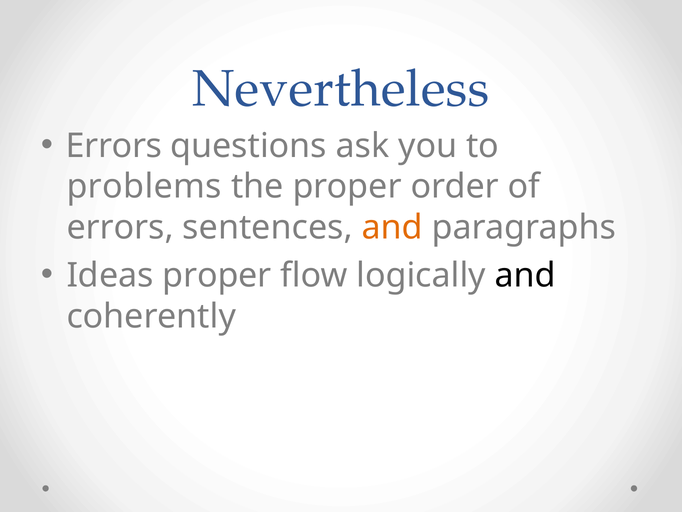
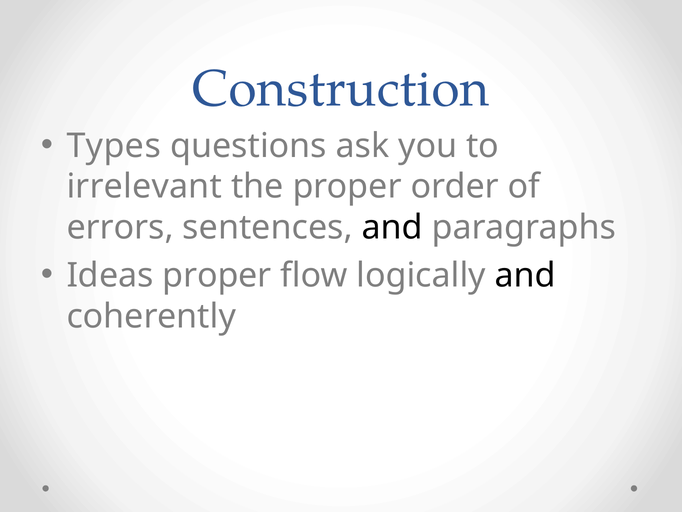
Nevertheless: Nevertheless -> Construction (341, 89)
Errors: Errors -> Types (114, 146)
problems: problems -> irrelevant (144, 187)
and colour: orange -> black (392, 227)
